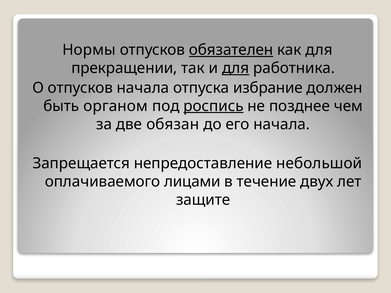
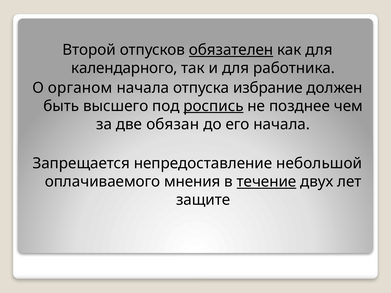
Нормы: Нормы -> Второй (89, 50)
прекращении: прекращении -> календарного (124, 68)
для underline: present -> none (236, 68)
О отпусков: отпусков -> органом (80, 88)
органом: органом -> высшего (116, 106)
лицами: лицами -> мнения (192, 182)
течение underline: none -> present (267, 182)
